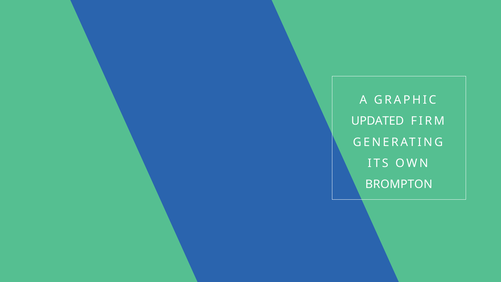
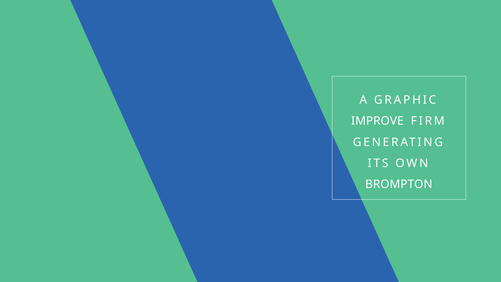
UPDATED: UPDATED -> IMPROVE (377, 121)
